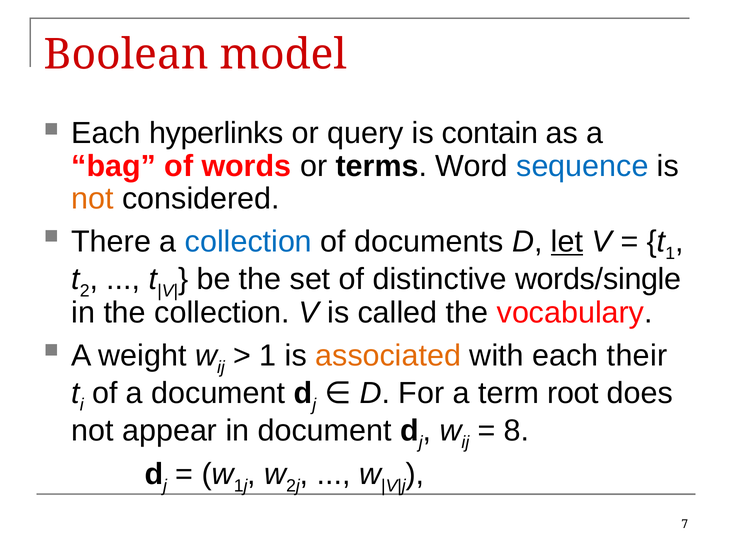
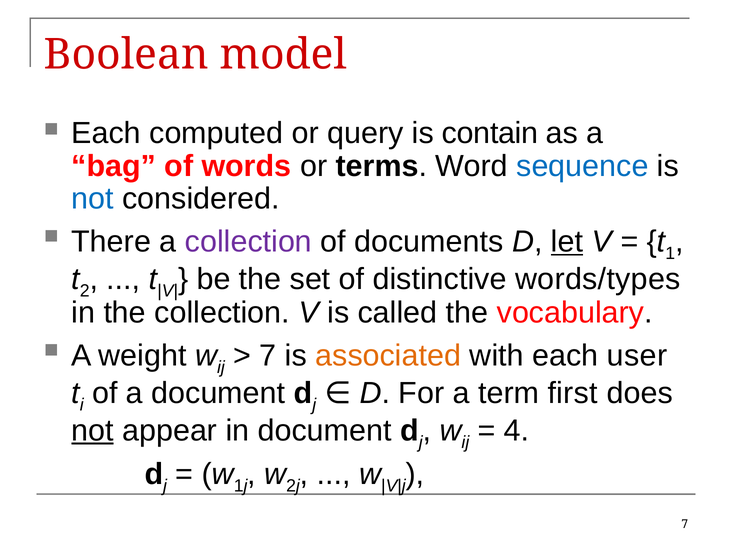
hyperlinks: hyperlinks -> computed (216, 133)
not colour: orange -> blue (93, 199)
collection colour: blue -> purple (248, 242)
words/single: words/single -> words/types (598, 279)
1: 1 -> 7 (268, 356)
their: their -> user (637, 356)
root: root -> first (573, 393)
not underline: none -> present (93, 431)
8: 8 -> 4 (517, 431)
